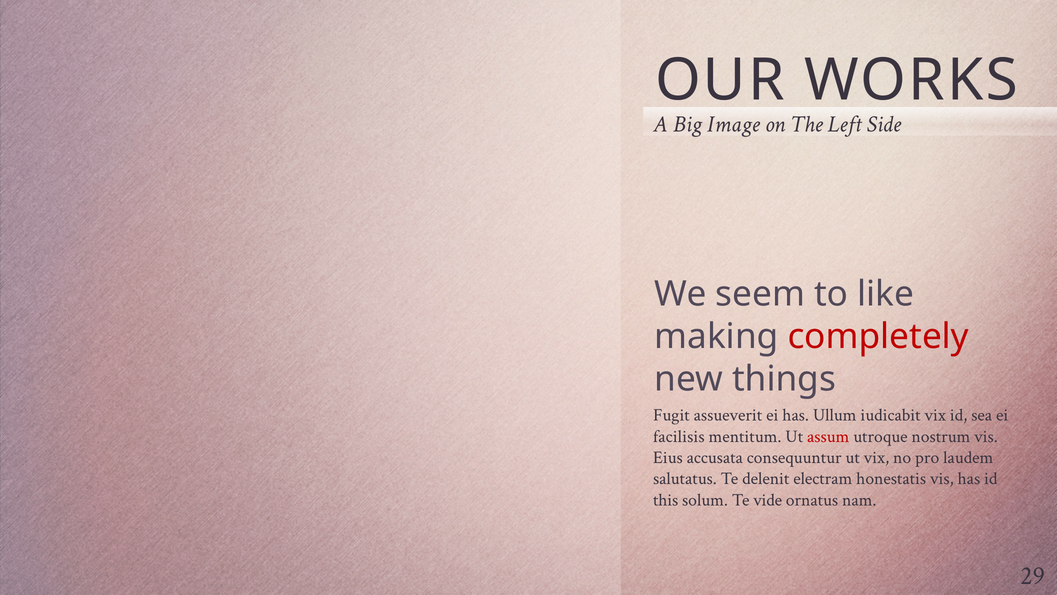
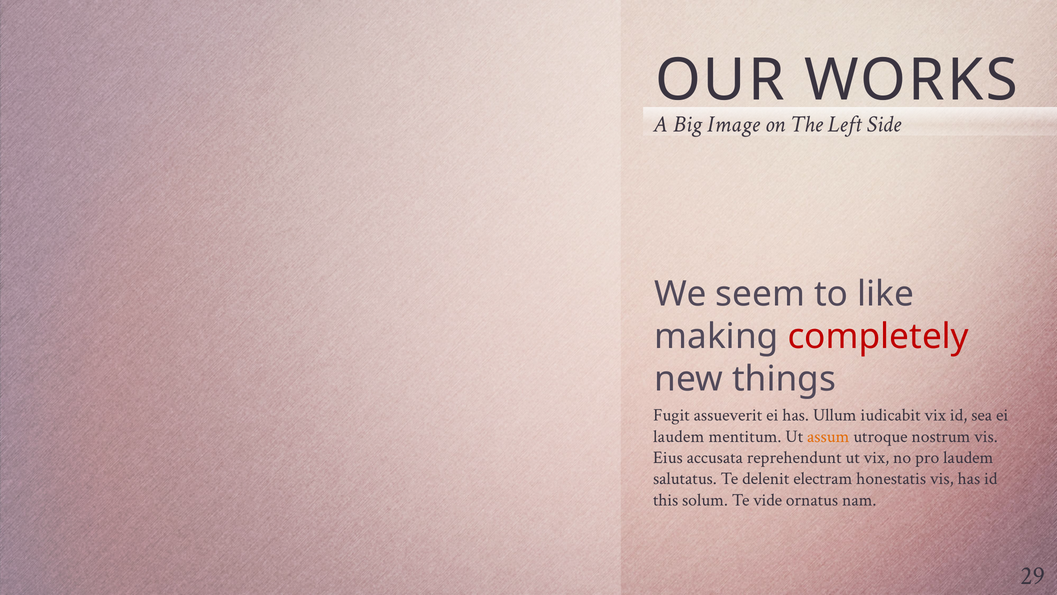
facilisis: facilisis -> laudem (679, 436)
assum colour: red -> orange (828, 436)
consequuntur: consequuntur -> reprehendunt (794, 457)
